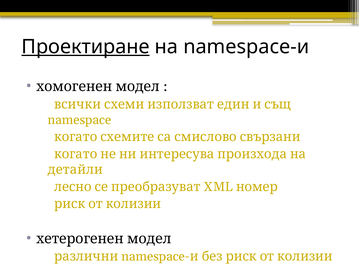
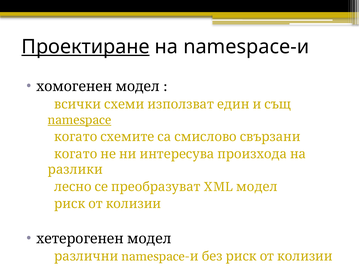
namespace underline: none -> present (80, 120)
детайли: детайли -> разлики (75, 169)
номер: номер -> модел (257, 186)
